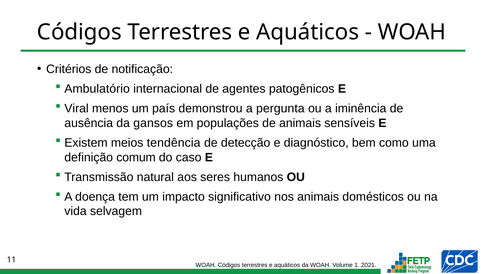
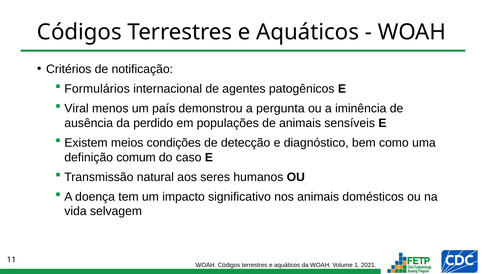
Ambulatório: Ambulatório -> Formulários (97, 89)
gansos: gansos -> perdido (153, 123)
tendência: tendência -> condições (174, 142)
